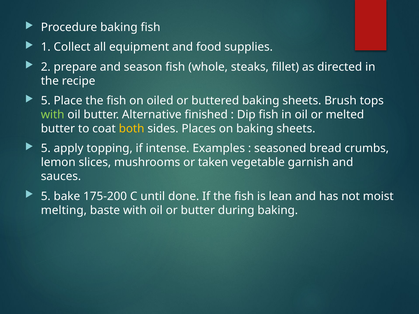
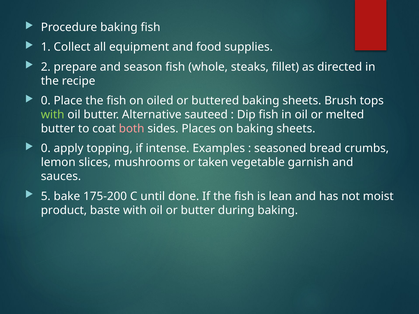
5: 5 -> 0 (46, 101)
finished: finished -> sauteed (206, 115)
both colour: yellow -> pink (132, 129)
5: 5 -> 0 (46, 149)
melting: melting -> product (64, 210)
